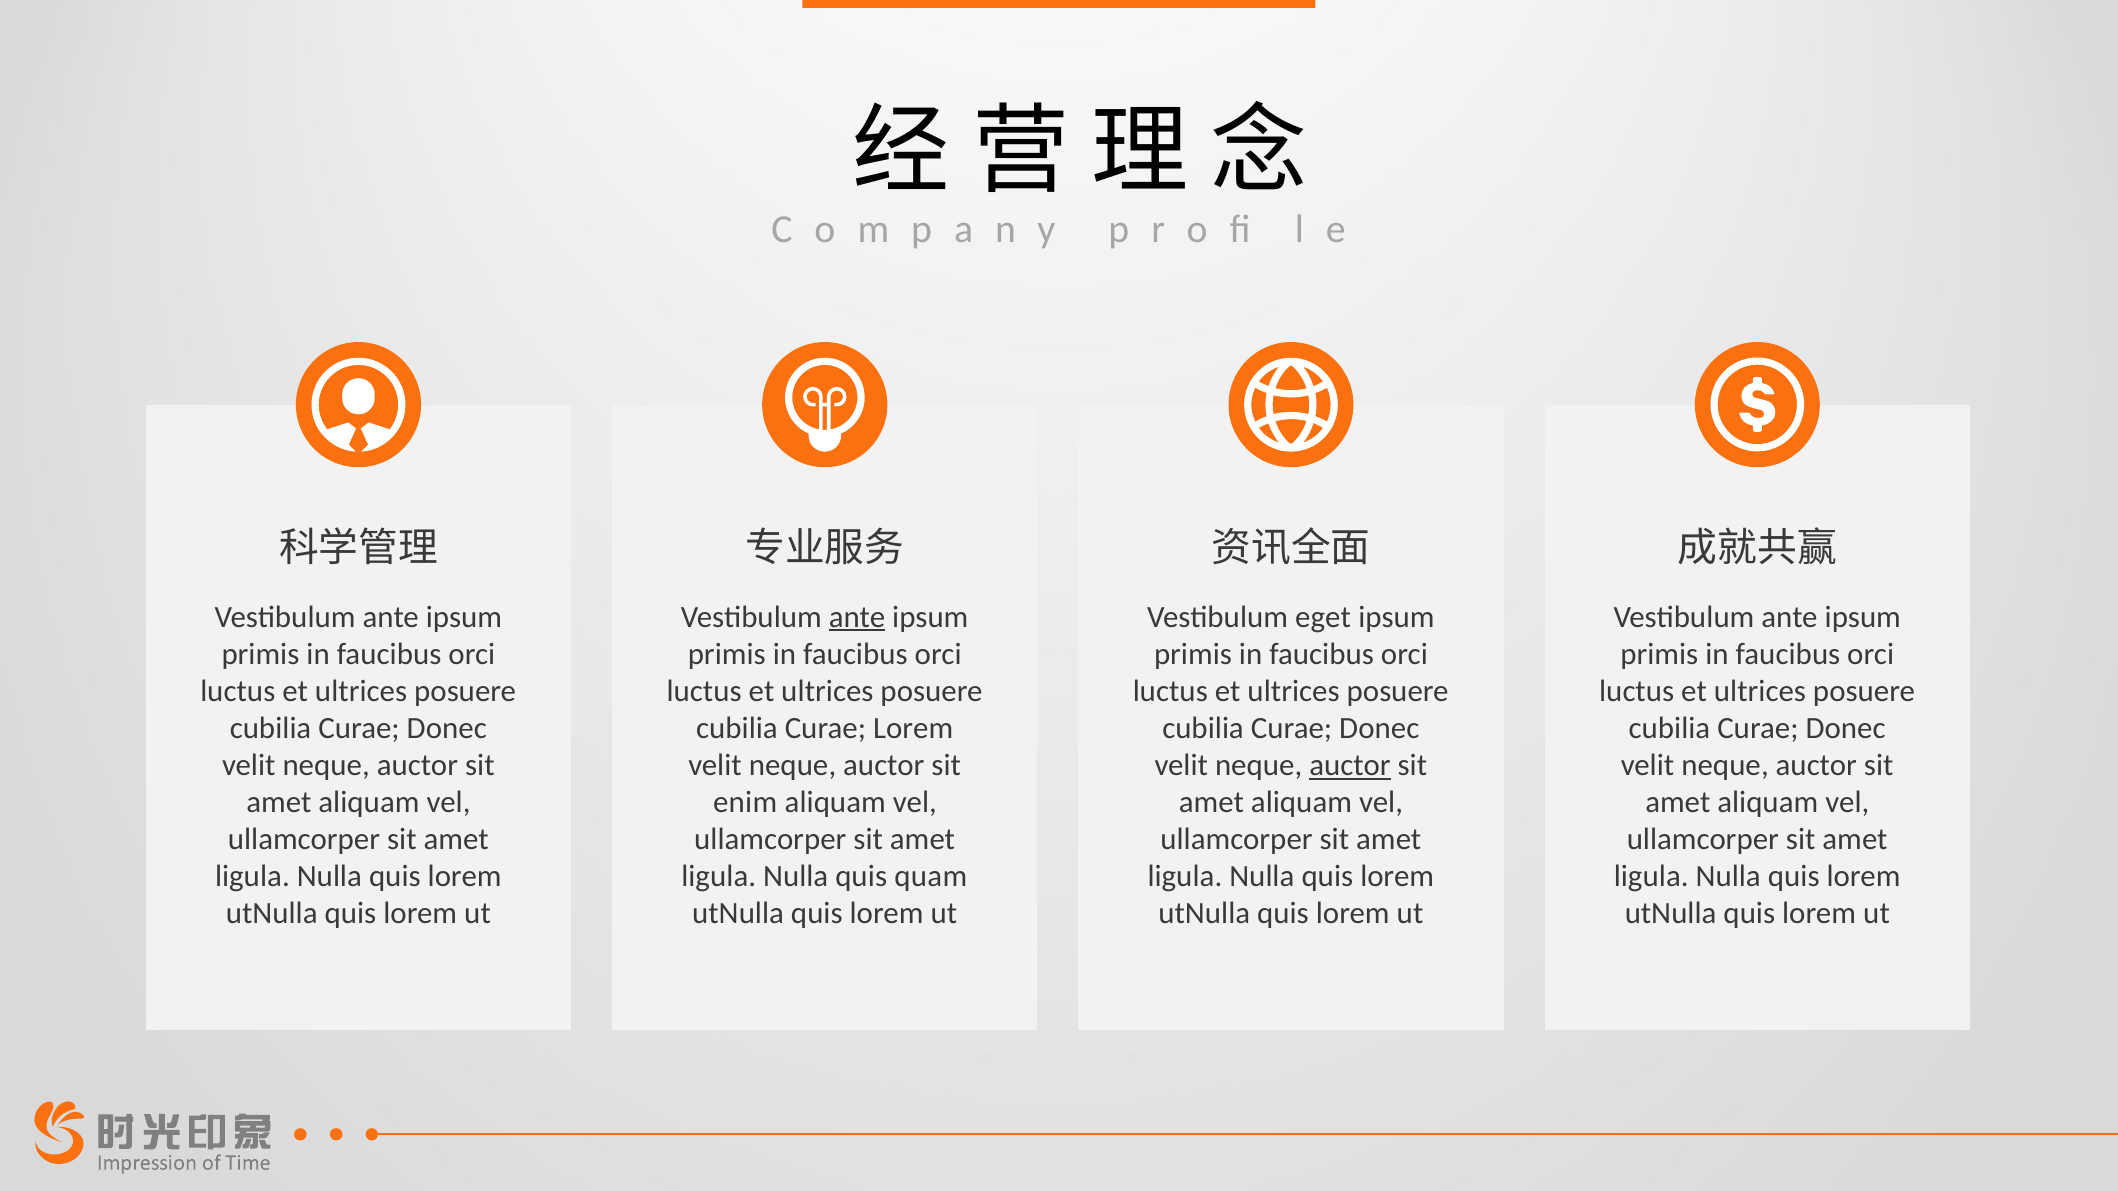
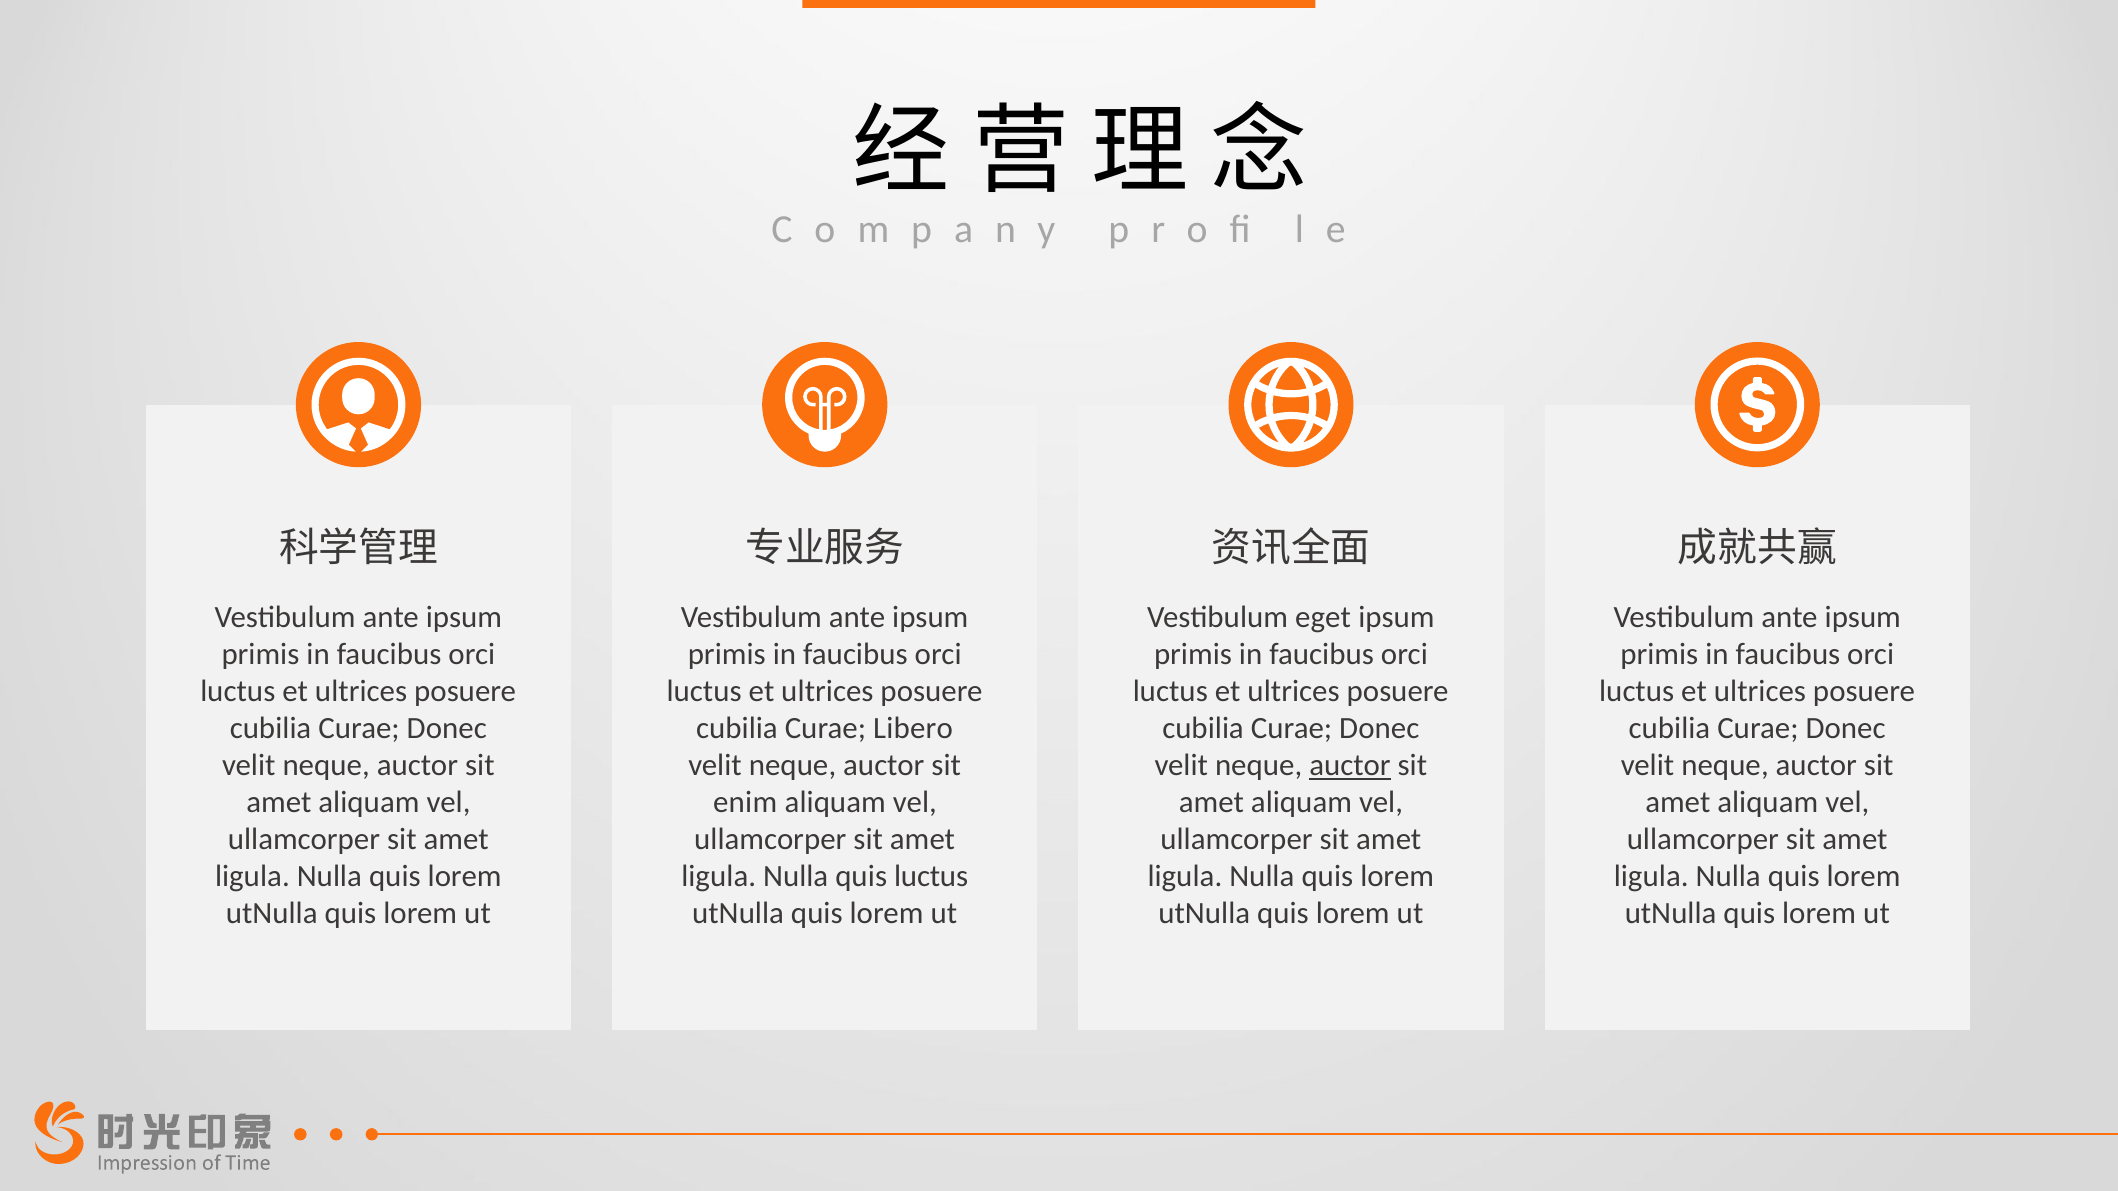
ante underline: present -> none (857, 617)
Curae Lorem: Lorem -> Libero (913, 729)
quis quam: quam -> luctus (931, 877)
